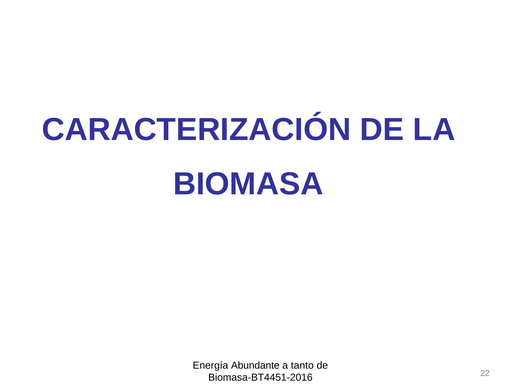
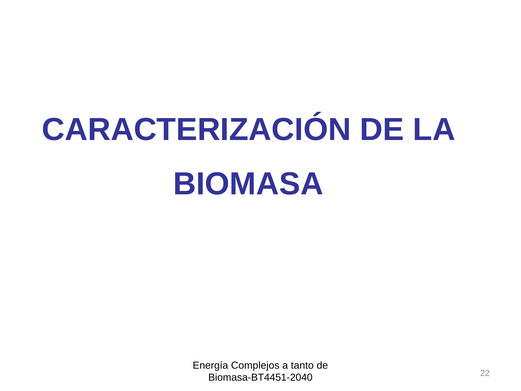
Abundante: Abundante -> Complejos (255, 365)
Biomasa-BT4451-2016: Biomasa-BT4451-2016 -> Biomasa-BT4451-2040 (260, 377)
